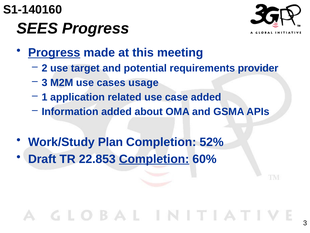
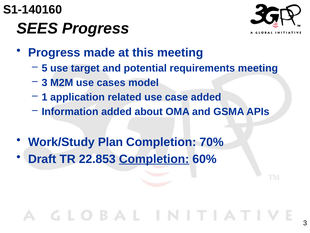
Progress underline: present -> none (54, 53)
2: 2 -> 5 (45, 68)
requirements provider: provider -> meeting (258, 68)
usage: usage -> model (144, 82)
52%: 52% -> 70% (212, 142)
